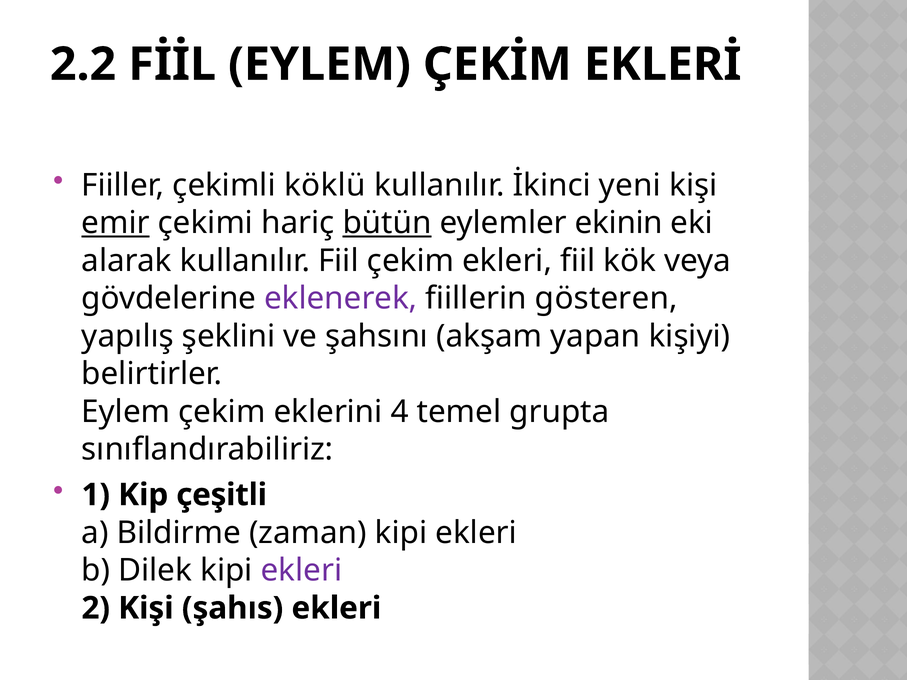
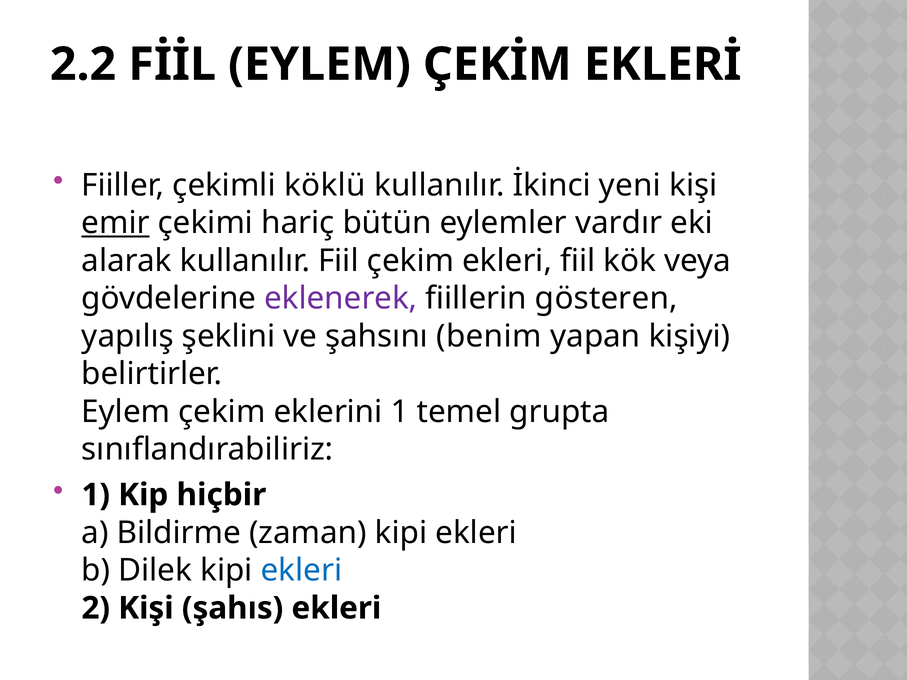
bütün underline: present -> none (387, 223)
ekinin: ekinin -> vardır (619, 223)
akşam: akşam -> benim (489, 336)
eklerini 4: 4 -> 1 (400, 412)
çeşitli: çeşitli -> hiçbir (221, 495)
ekleri colour: purple -> blue (301, 571)
